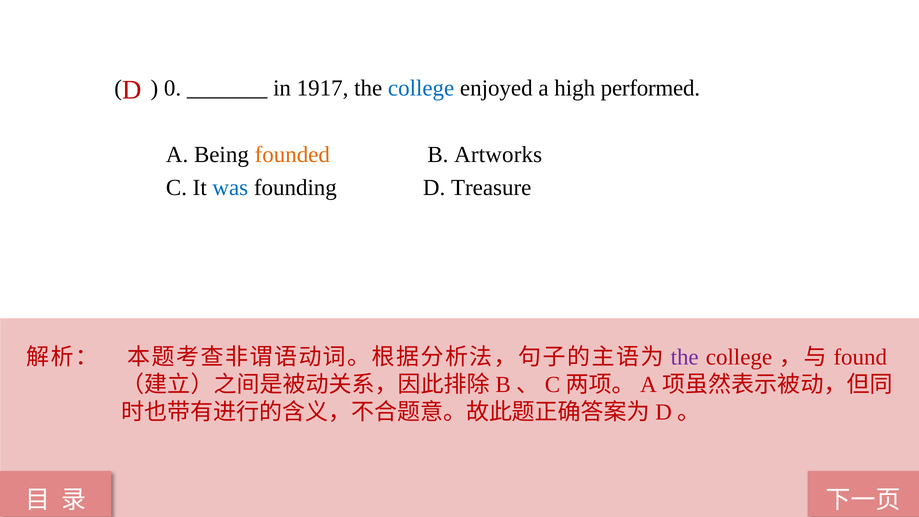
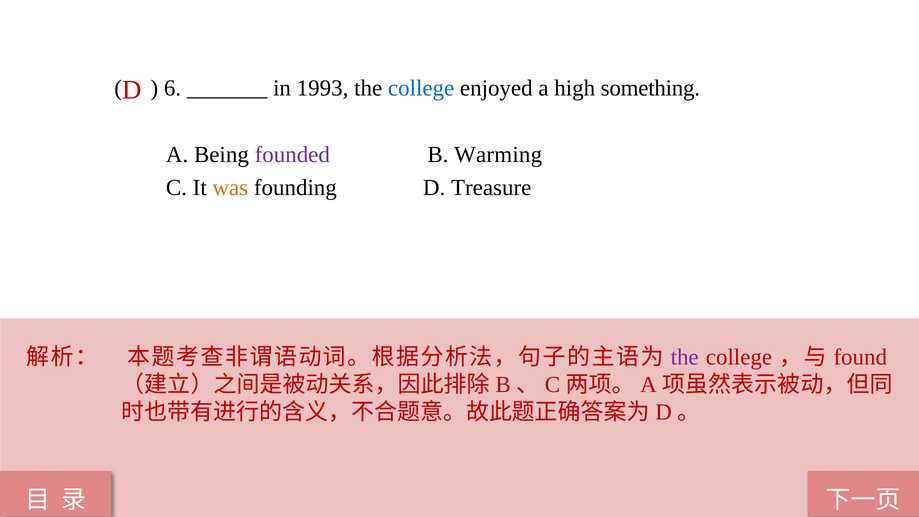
0: 0 -> 6 (173, 88)
1917: 1917 -> 1993 (323, 88)
performed: performed -> something (650, 88)
founded colour: orange -> purple (292, 155)
Artworks: Artworks -> Warming (498, 155)
was colour: blue -> orange (230, 188)
